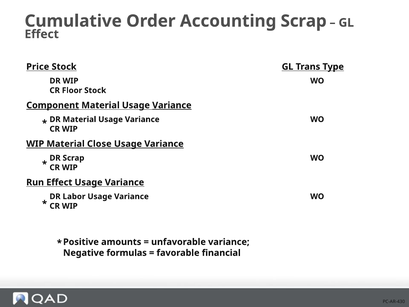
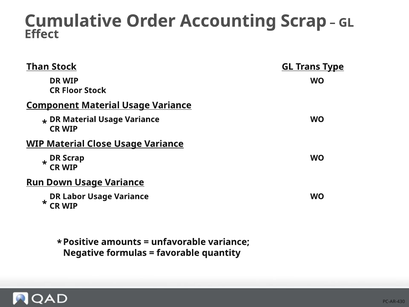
Price: Price -> Than (38, 67)
Variance underline: present -> none (172, 105)
Run Effect: Effect -> Down (59, 182)
financial: financial -> quantity (221, 253)
